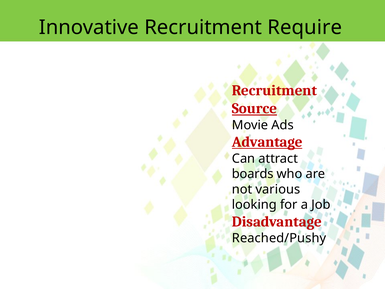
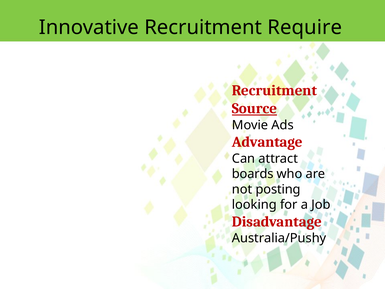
Advantage underline: present -> none (267, 142)
various: various -> posting (278, 189)
Reached/Pushy: Reached/Pushy -> Australia/Pushy (279, 238)
